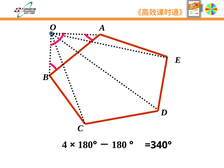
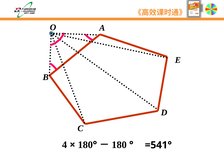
=340°: =340° -> =541° (158, 145)
